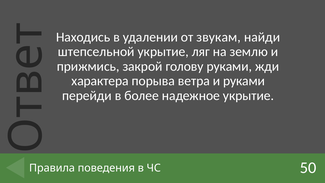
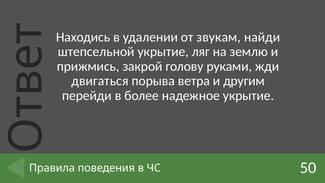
характера: характера -> двигаться (100, 81)
и руками: руками -> другим (244, 81)
